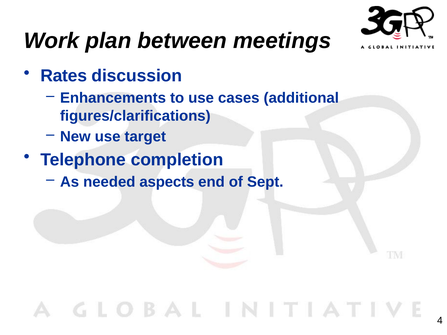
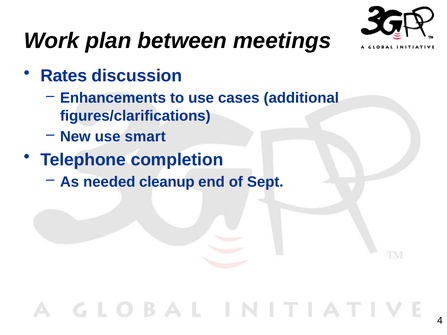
target: target -> smart (145, 137)
aspects: aspects -> cleanup (167, 182)
